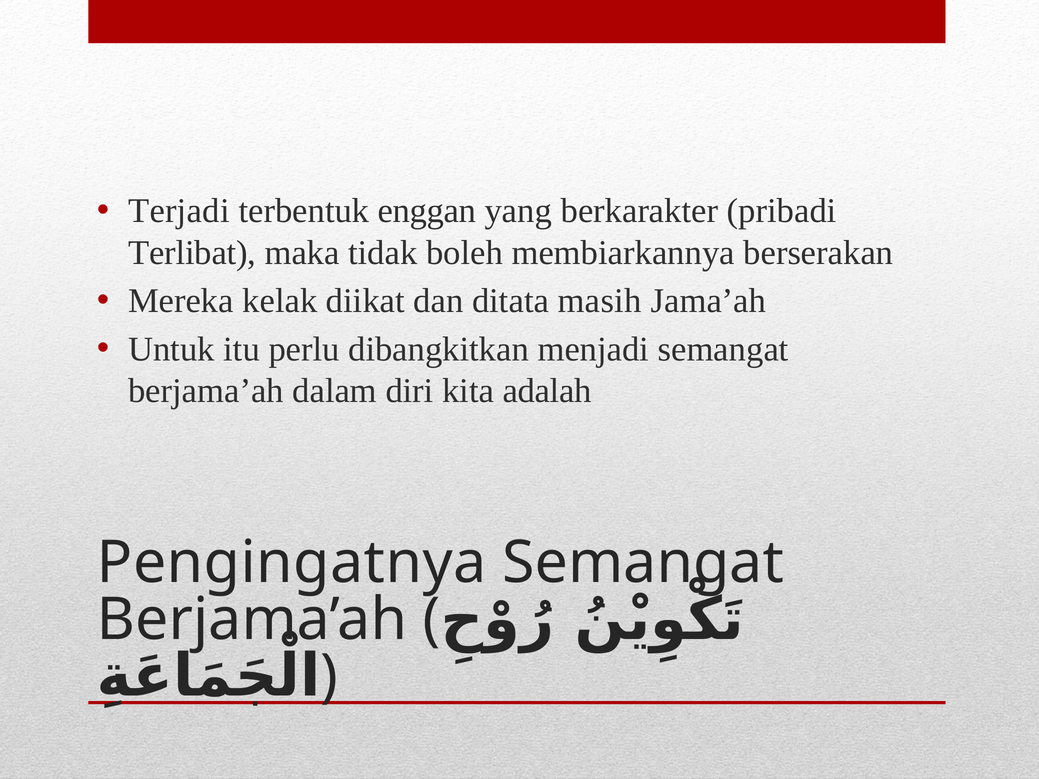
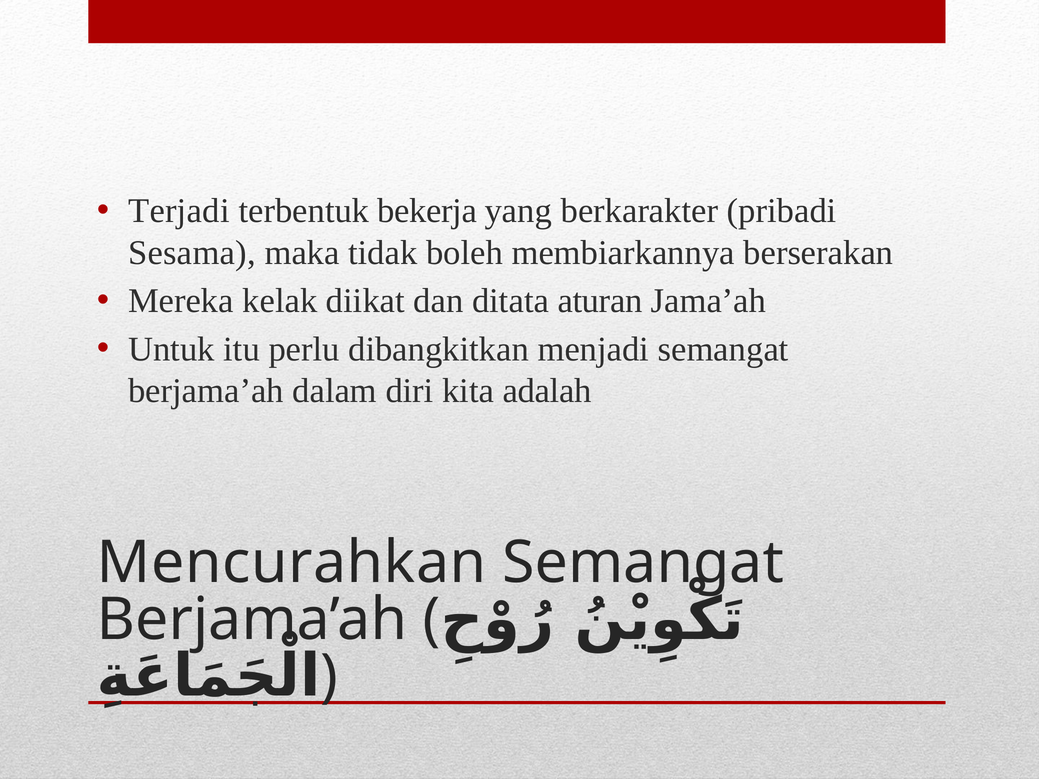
enggan: enggan -> bekerja (427, 211)
Terlibat: Terlibat -> Sesama (192, 253)
masih: masih -> aturan (600, 301)
Pengingatnya: Pengingatnya -> Mencurahkan (292, 563)
